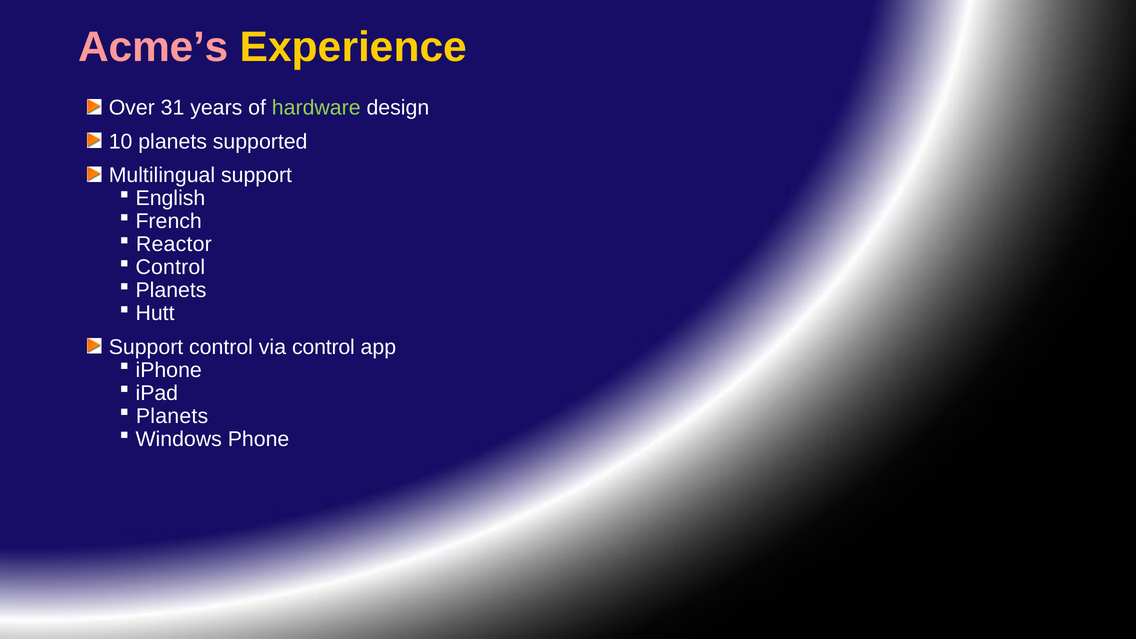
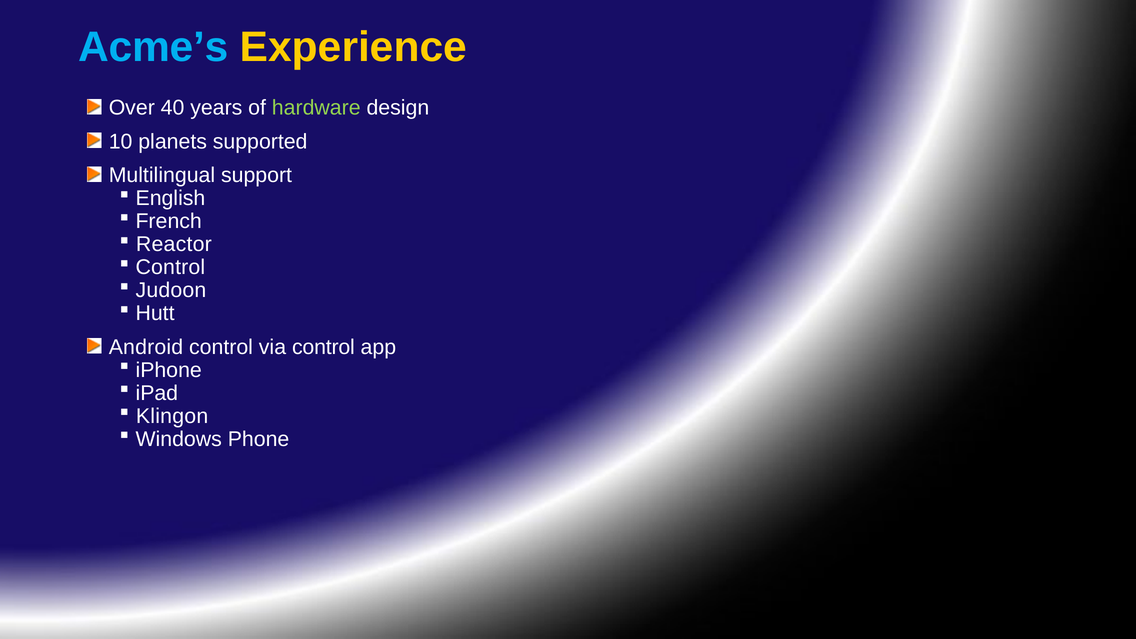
Acme’s colour: pink -> light blue (153, 47)
31: 31 -> 40 (173, 108)
Planets: Planets -> Judoon (171, 290)
Support: Support -> Android (146, 347)
Planets: Planets -> Klingon (172, 416)
